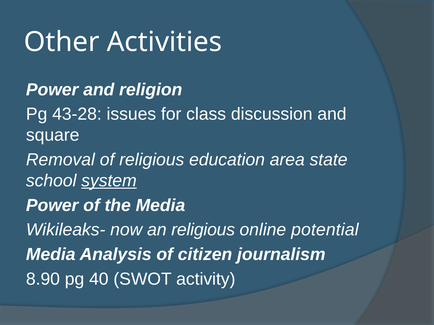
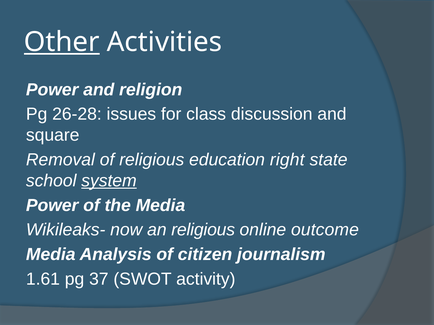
Other underline: none -> present (62, 42)
43-28: 43-28 -> 26-28 (77, 114)
area: area -> right (287, 160)
potential: potential -> outcome (325, 230)
8.90: 8.90 -> 1.61 (43, 279)
40: 40 -> 37 (99, 279)
